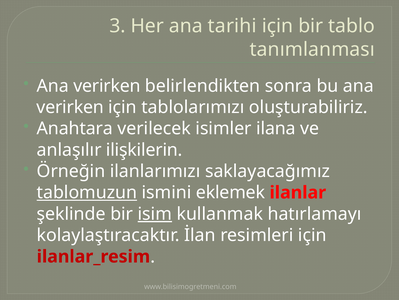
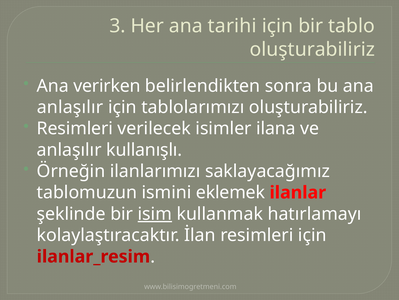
tanımlanması: tanımlanması -> oluşturabiliriz (312, 49)
verirken: verirken -> anlaşılır (70, 107)
Anahtara: Anahtara -> Resimleri (75, 128)
ilişkilerin: ilişkilerin -> kullanışlı (144, 150)
tablomuzun underline: present -> none (87, 192)
